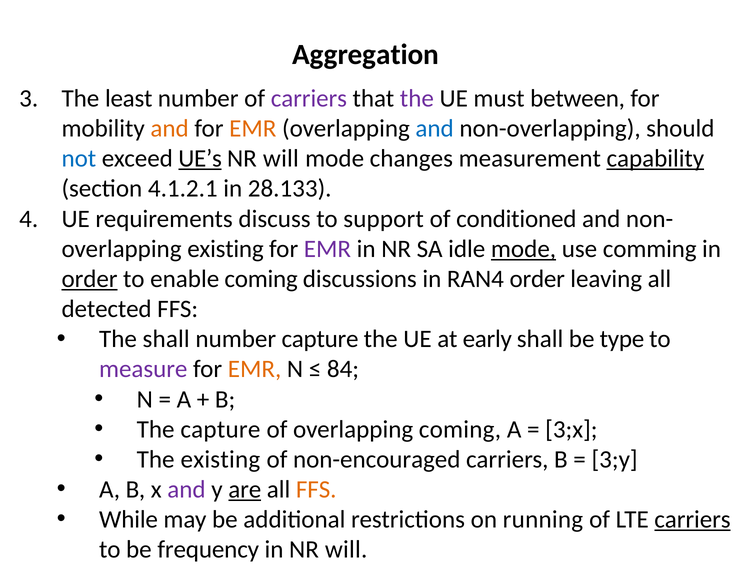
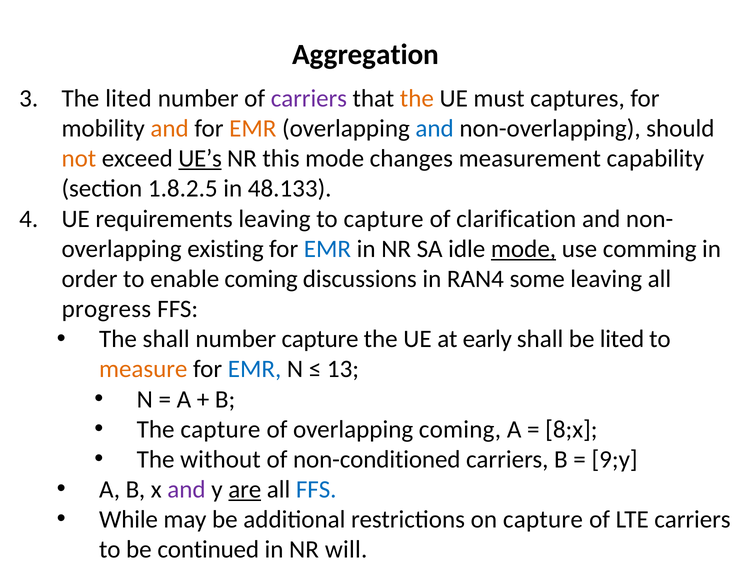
The least: least -> lited (129, 98)
the colour: purple -> orange (417, 98)
between: between -> captures (577, 98)
not colour: blue -> orange (79, 159)
will: will -> this (281, 159)
capability underline: present -> none (655, 159)
4.1.2.1: 4.1.2.1 -> 1.8.2.5 (183, 189)
28.133: 28.133 -> 48.133 (290, 189)
requirements discuss: discuss -> leaving (275, 219)
to support: support -> capture (384, 219)
conditioned: conditioned -> clarification (516, 219)
EMR colour: purple -> blue (327, 249)
order underline: present -> none (90, 279)
RAN4 order: order -> some (537, 279)
detected: detected -> progress (106, 309)
be type: type -> lited (622, 339)
measure colour: purple -> orange (143, 369)
EMR colour: orange -> blue (255, 369)
84: 84 -> 13 (343, 369)
3;x: 3;x -> 8;x (571, 429)
The existing: existing -> without (220, 459)
non-encouraged: non-encouraged -> non-conditioned (377, 459)
3;y: 3;y -> 9;y (615, 459)
FFS colour: orange -> blue (316, 490)
on running: running -> capture (543, 520)
carriers underline: present -> none (692, 520)
frequency: frequency -> continued (208, 550)
